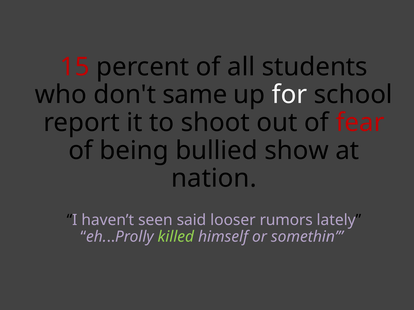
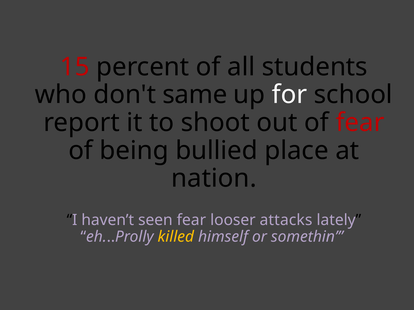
show: show -> place (297, 151)
seen said: said -> fear (191, 220)
rumors: rumors -> attacks (286, 220)
killed colour: light green -> yellow (176, 237)
